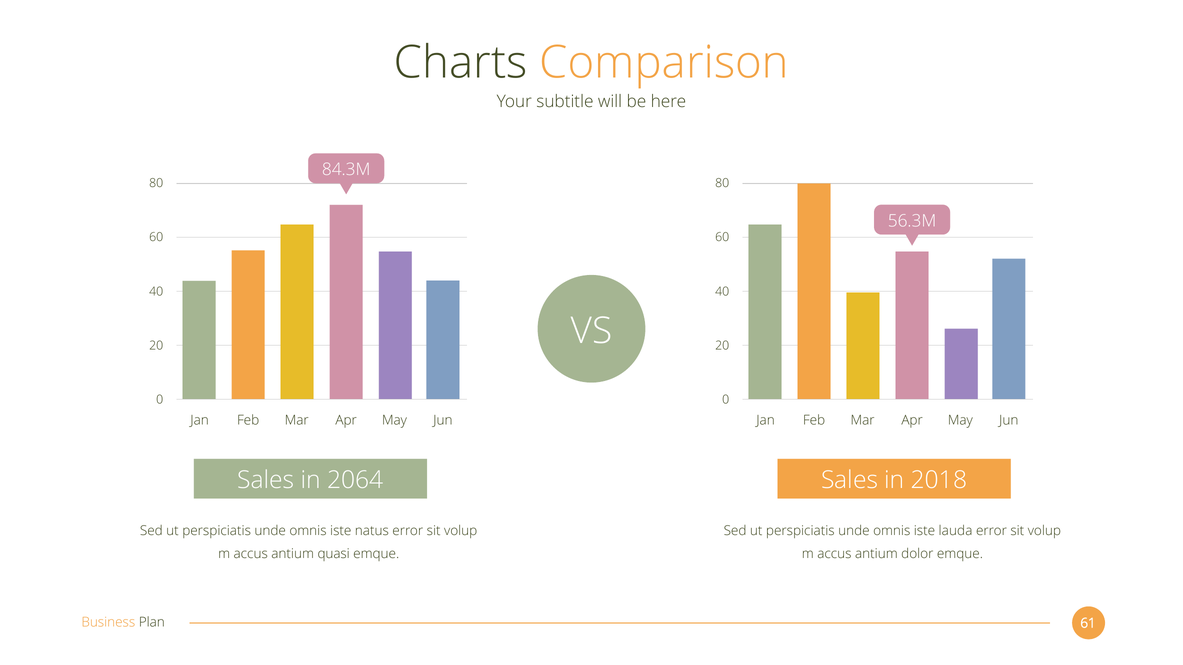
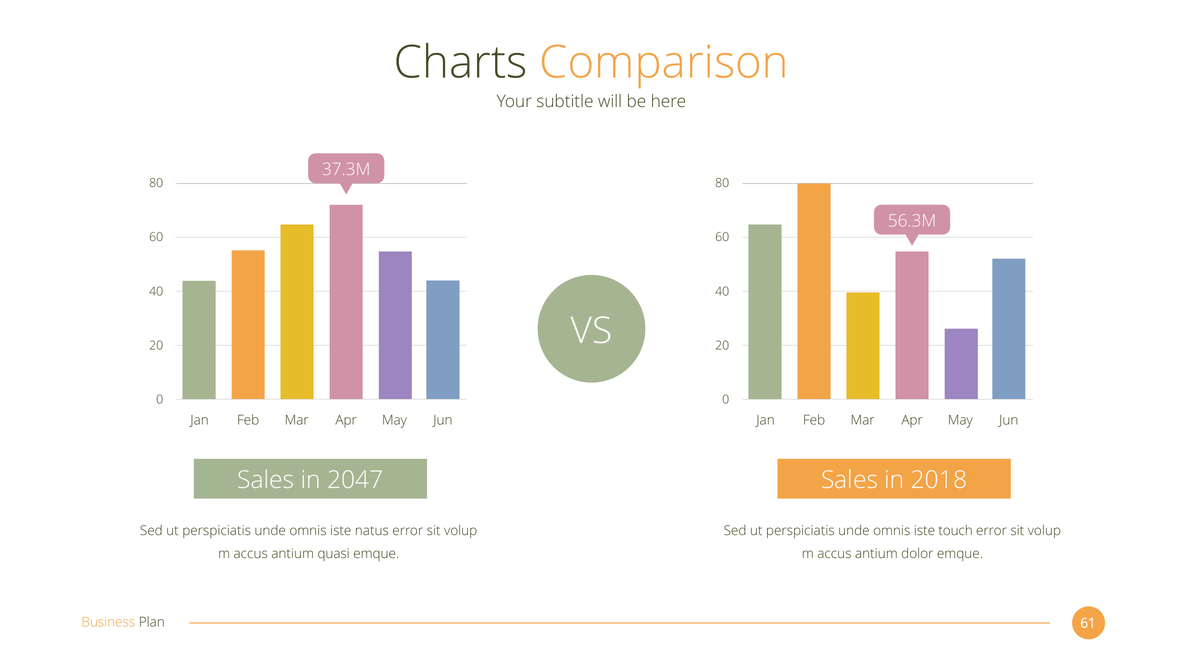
84.3M: 84.3M -> 37.3M (346, 170)
2064: 2064 -> 2047 (355, 481)
lauda: lauda -> touch (956, 531)
